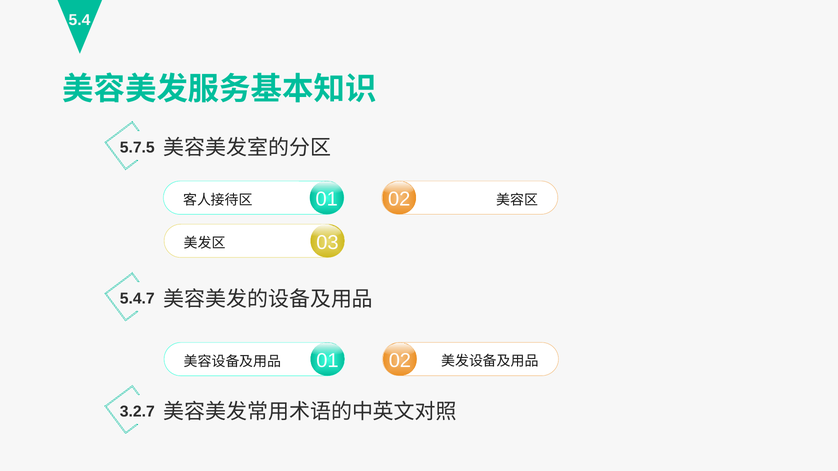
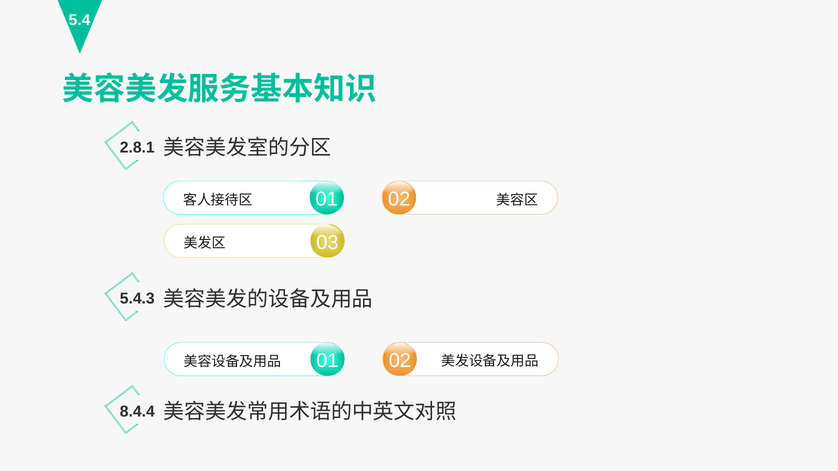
5.7.5: 5.7.5 -> 2.8.1 (137, 148)
5.4.7: 5.4.7 -> 5.4.3 (137, 299)
3.2.7: 3.2.7 -> 8.4.4 (137, 412)
